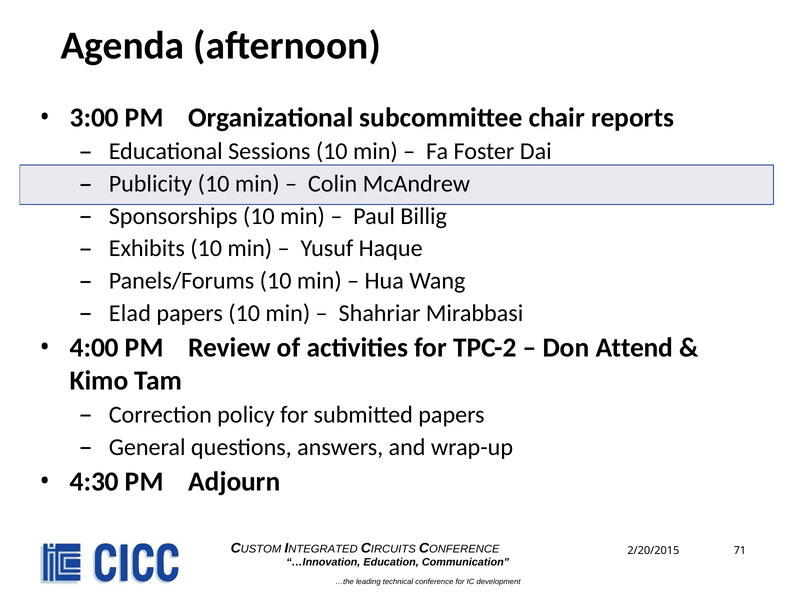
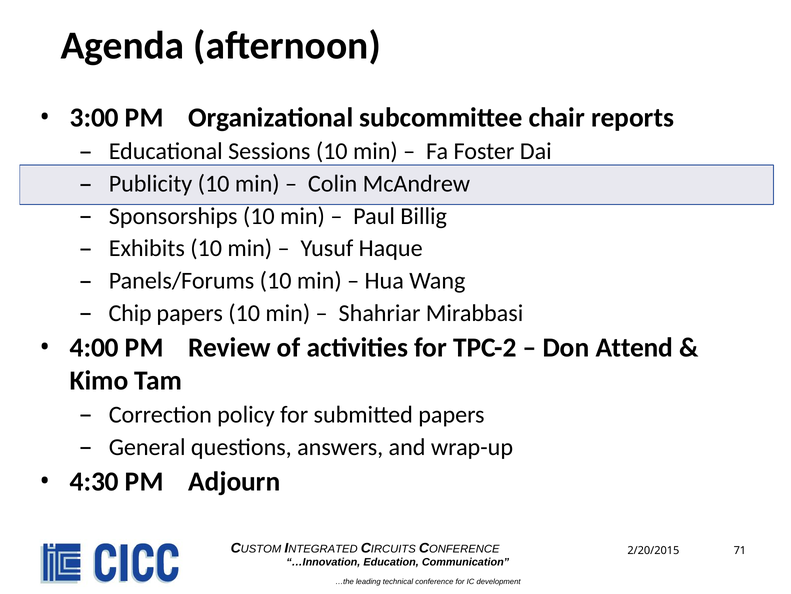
Elad: Elad -> Chip (130, 313)
